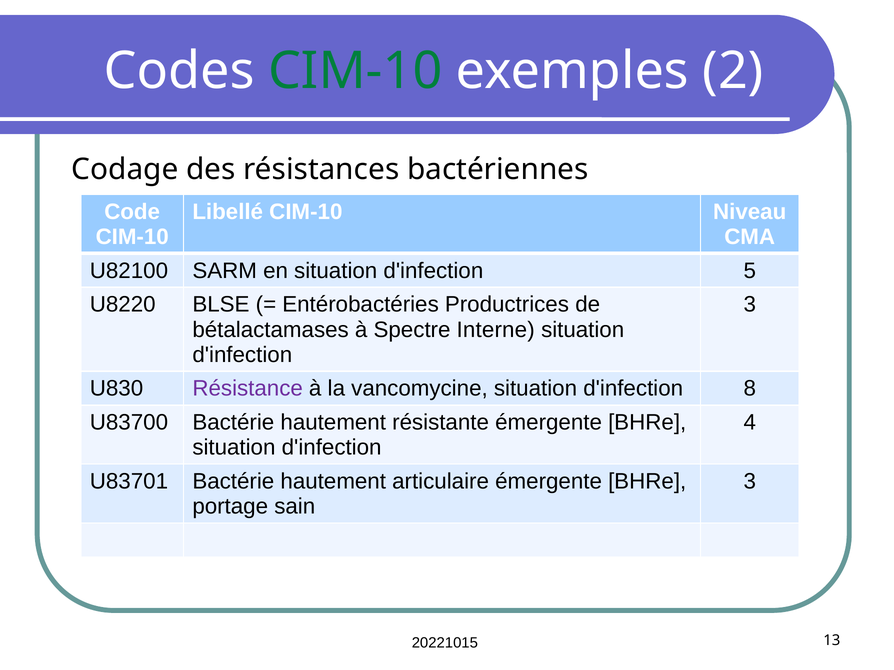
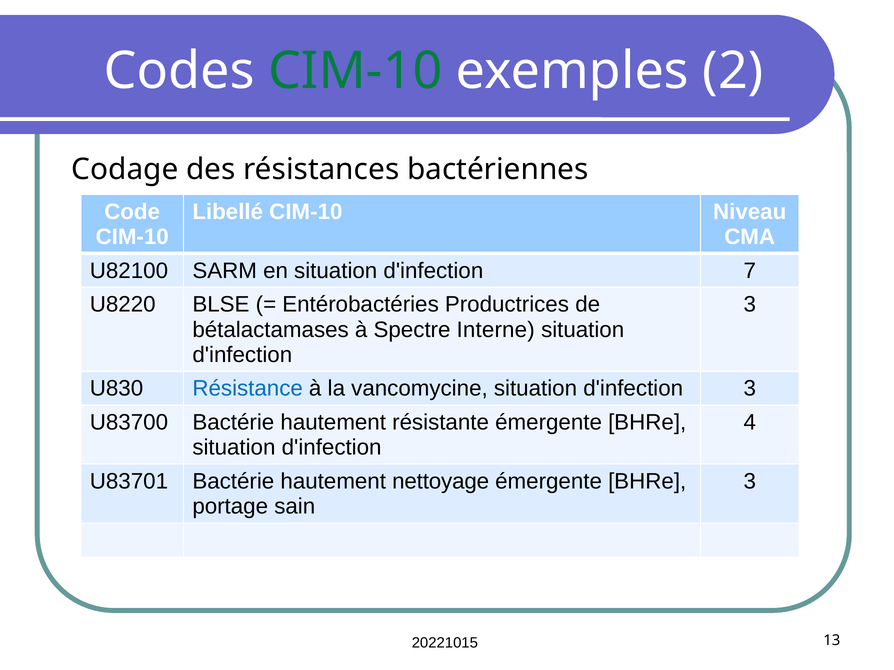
5: 5 -> 7 (750, 271)
Résistance colour: purple -> blue (248, 389)
vancomycine situation d'infection 8: 8 -> 3 (750, 389)
articulaire: articulaire -> nettoyage (441, 482)
